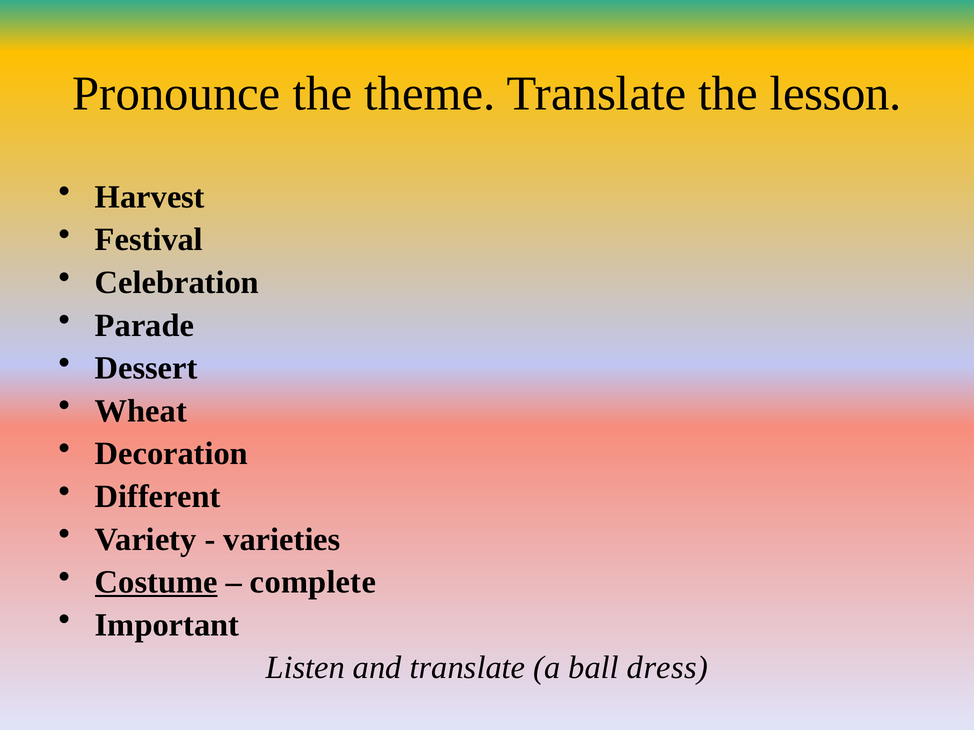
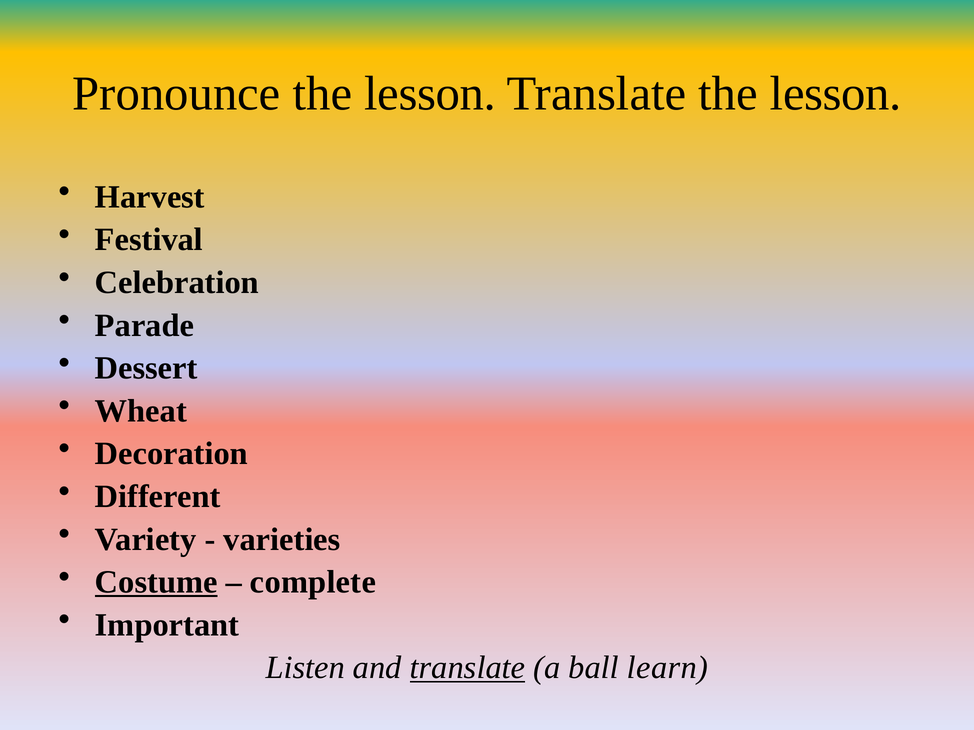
Pronounce the theme: theme -> lesson (430, 94)
translate underline: none -> present (468, 668)
dress: dress -> learn (667, 668)
